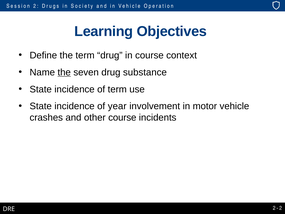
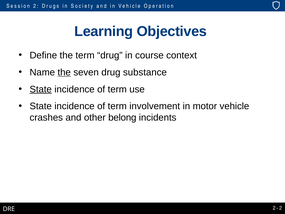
State underline: none -> present (41, 89)
year: year -> term (117, 106)
other course: course -> belong (122, 118)
